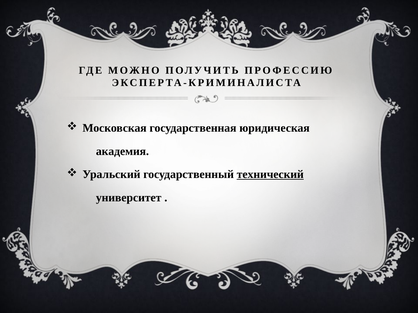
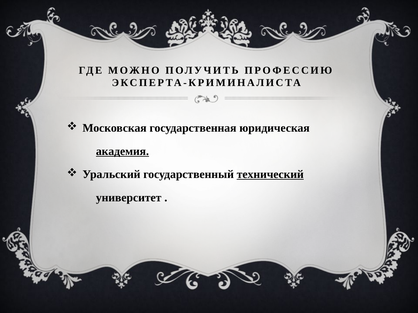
академия underline: none -> present (122, 152)
